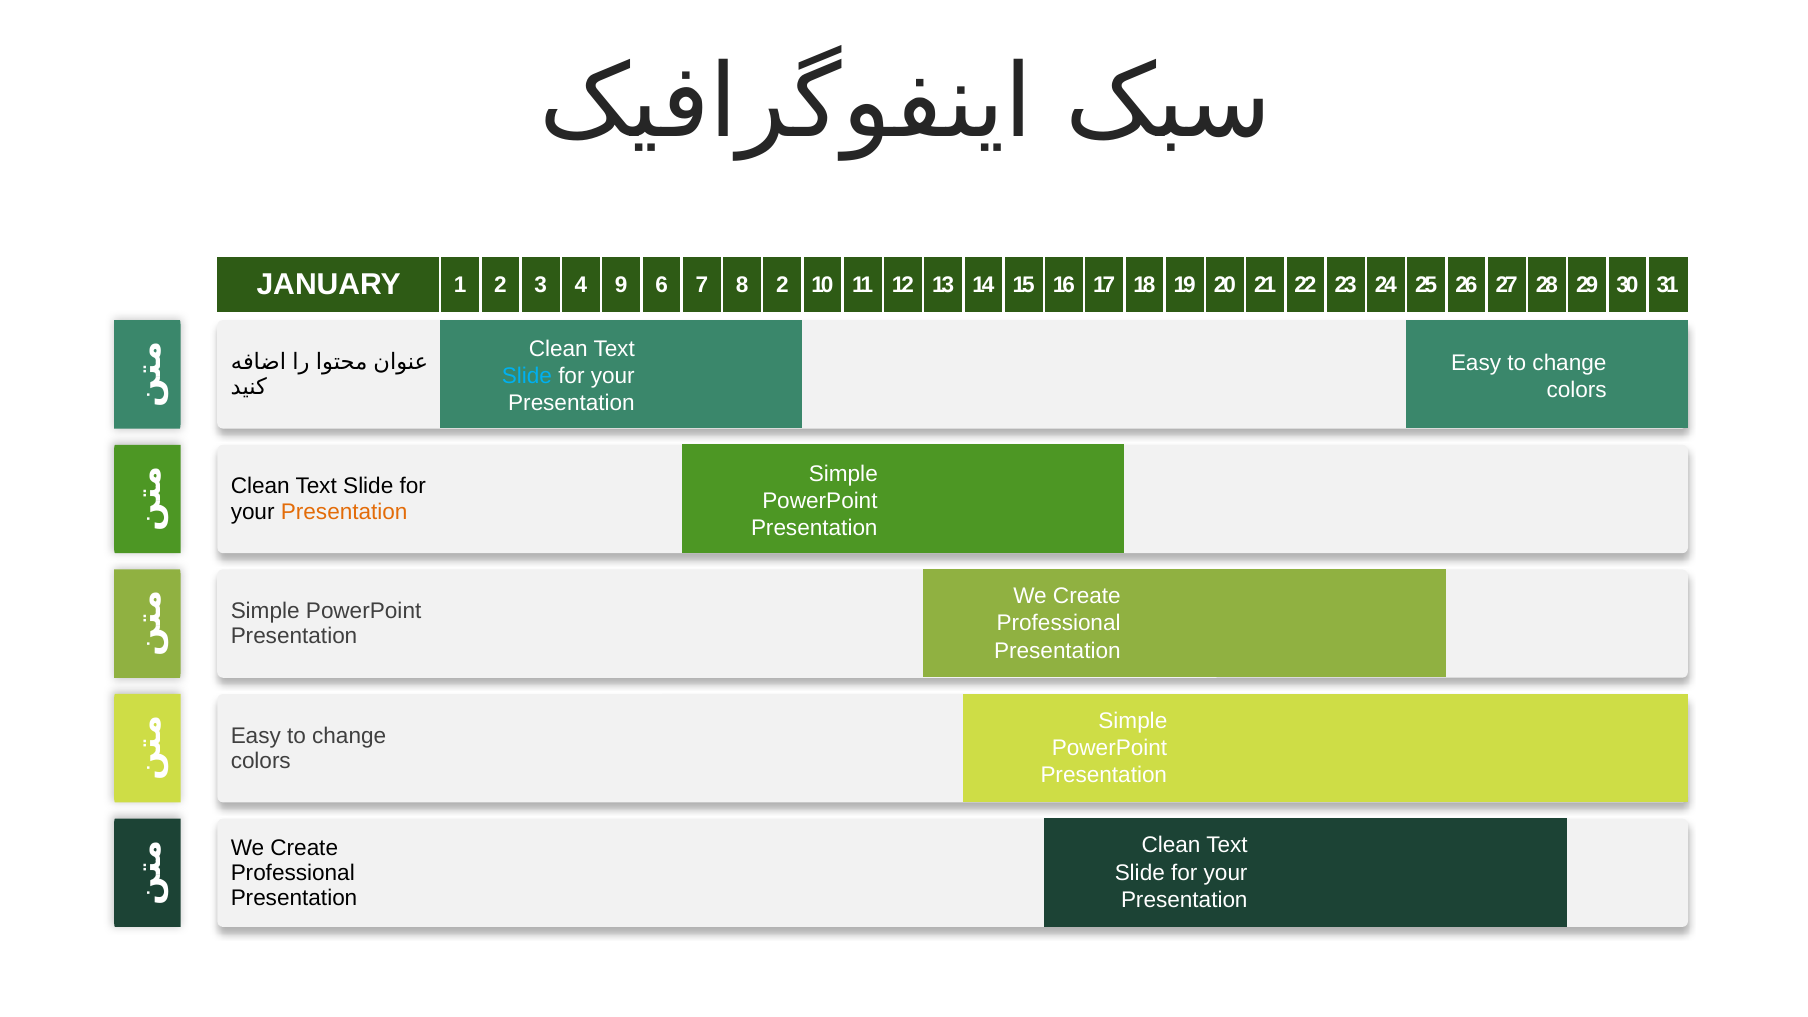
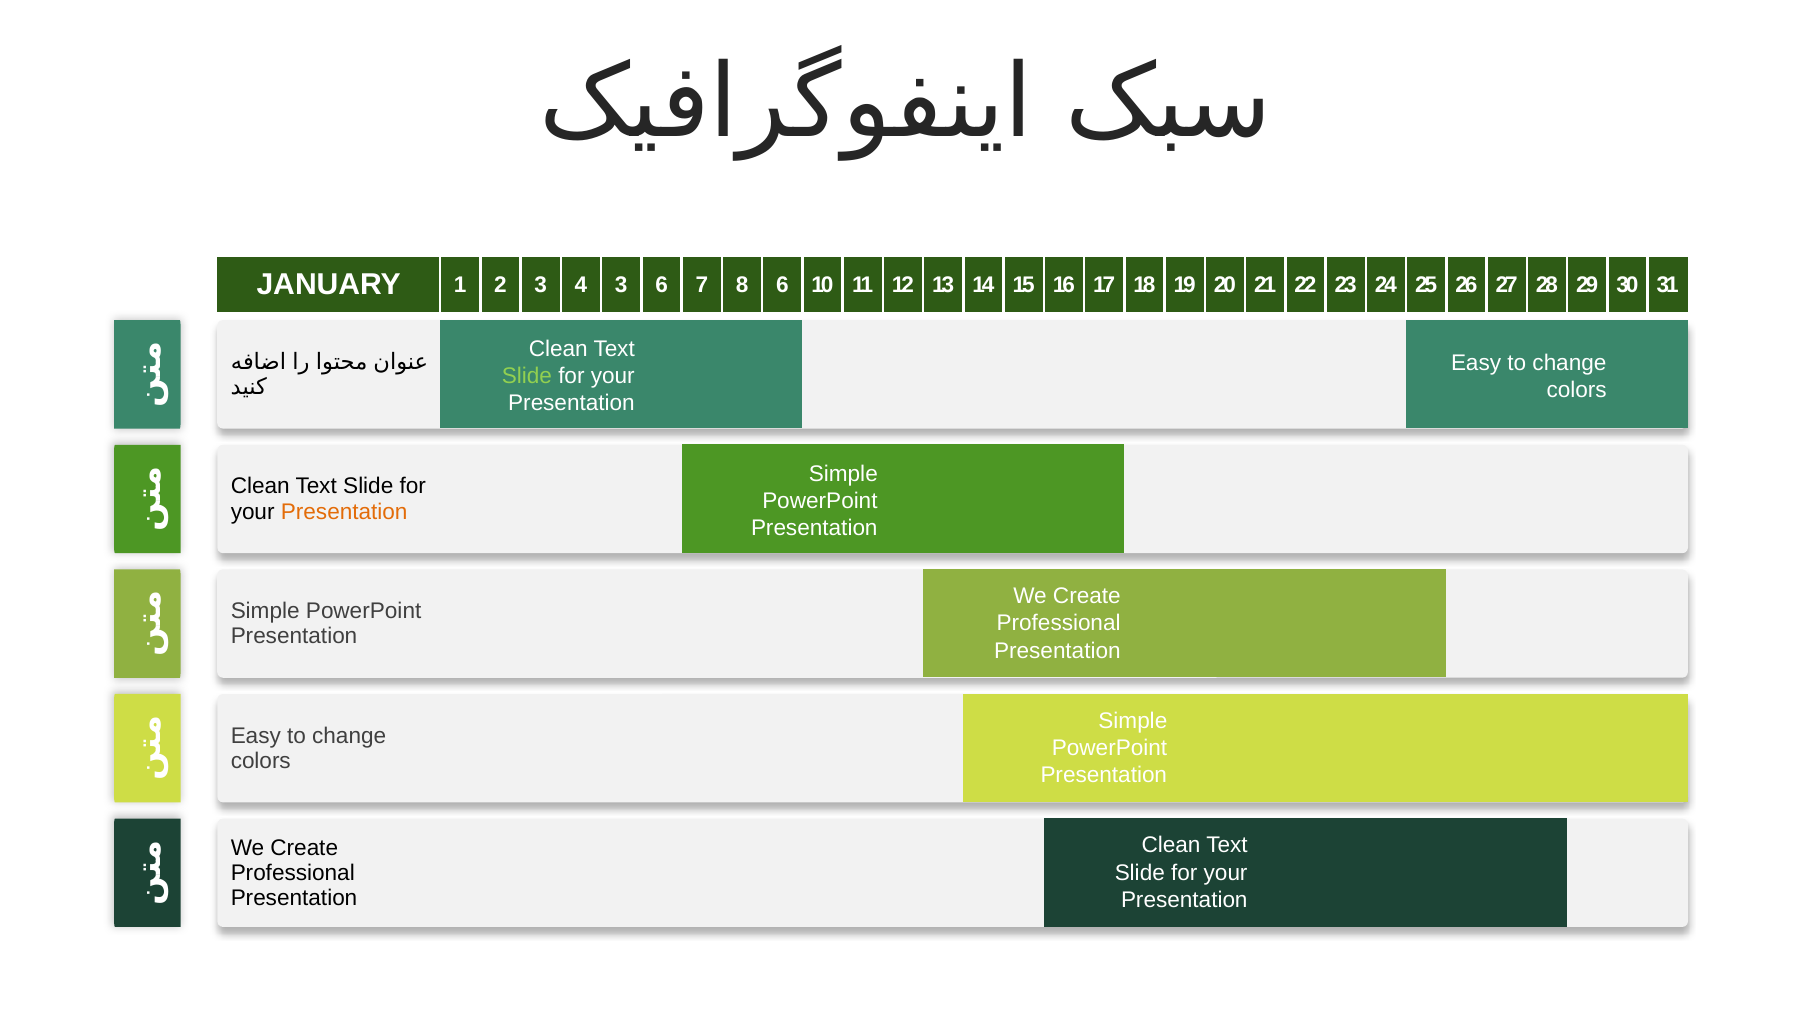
4 9: 9 -> 3 (621, 285)
8 2: 2 -> 6 (782, 285)
Slide colour: light blue -> light green (527, 376)
